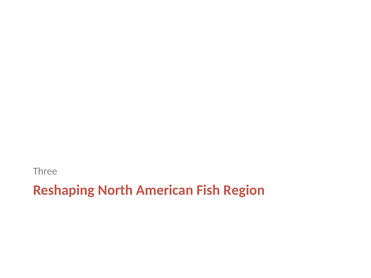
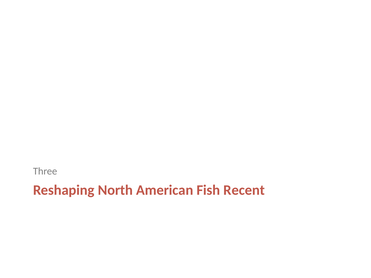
Region: Region -> Recent (244, 190)
